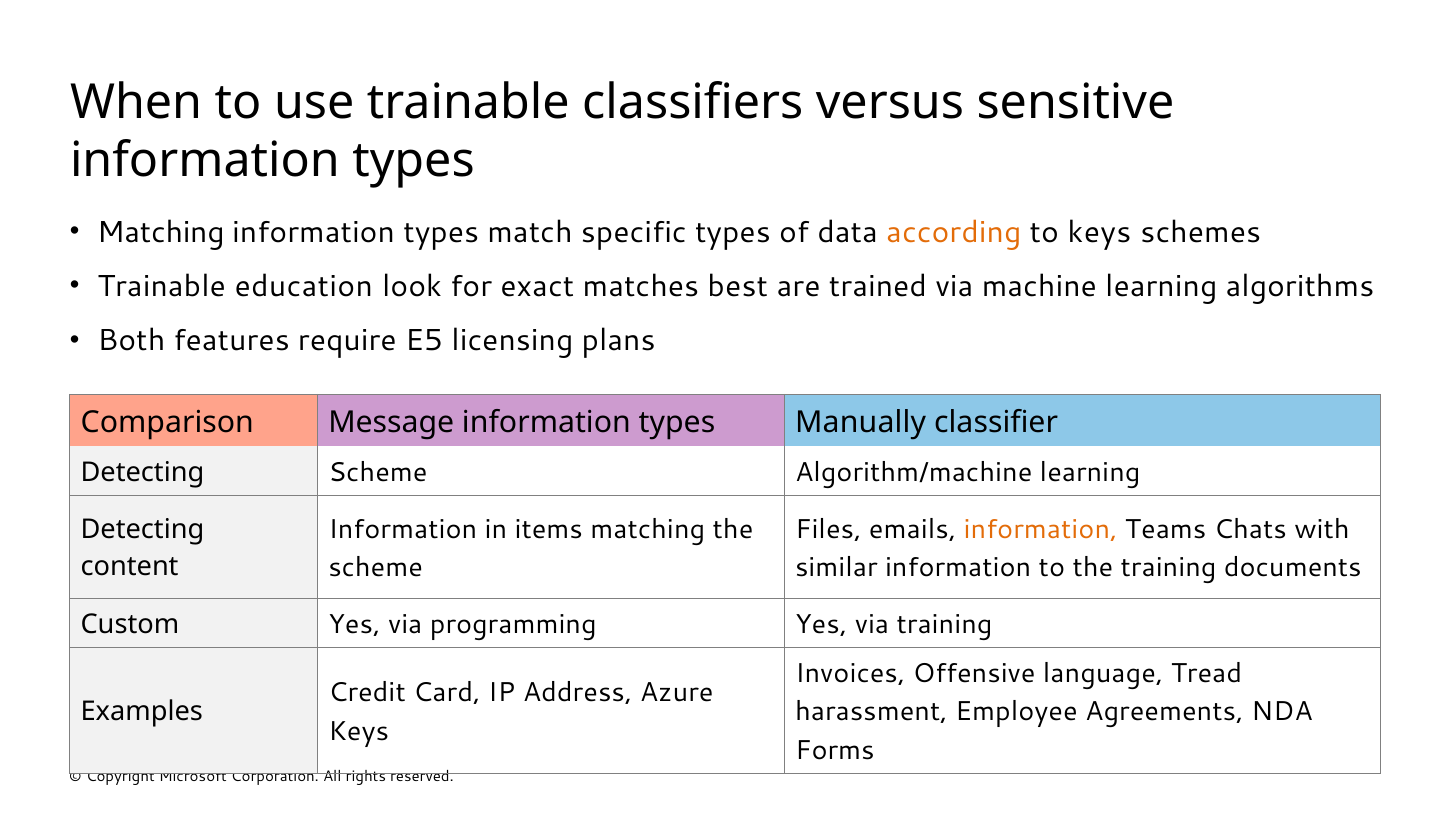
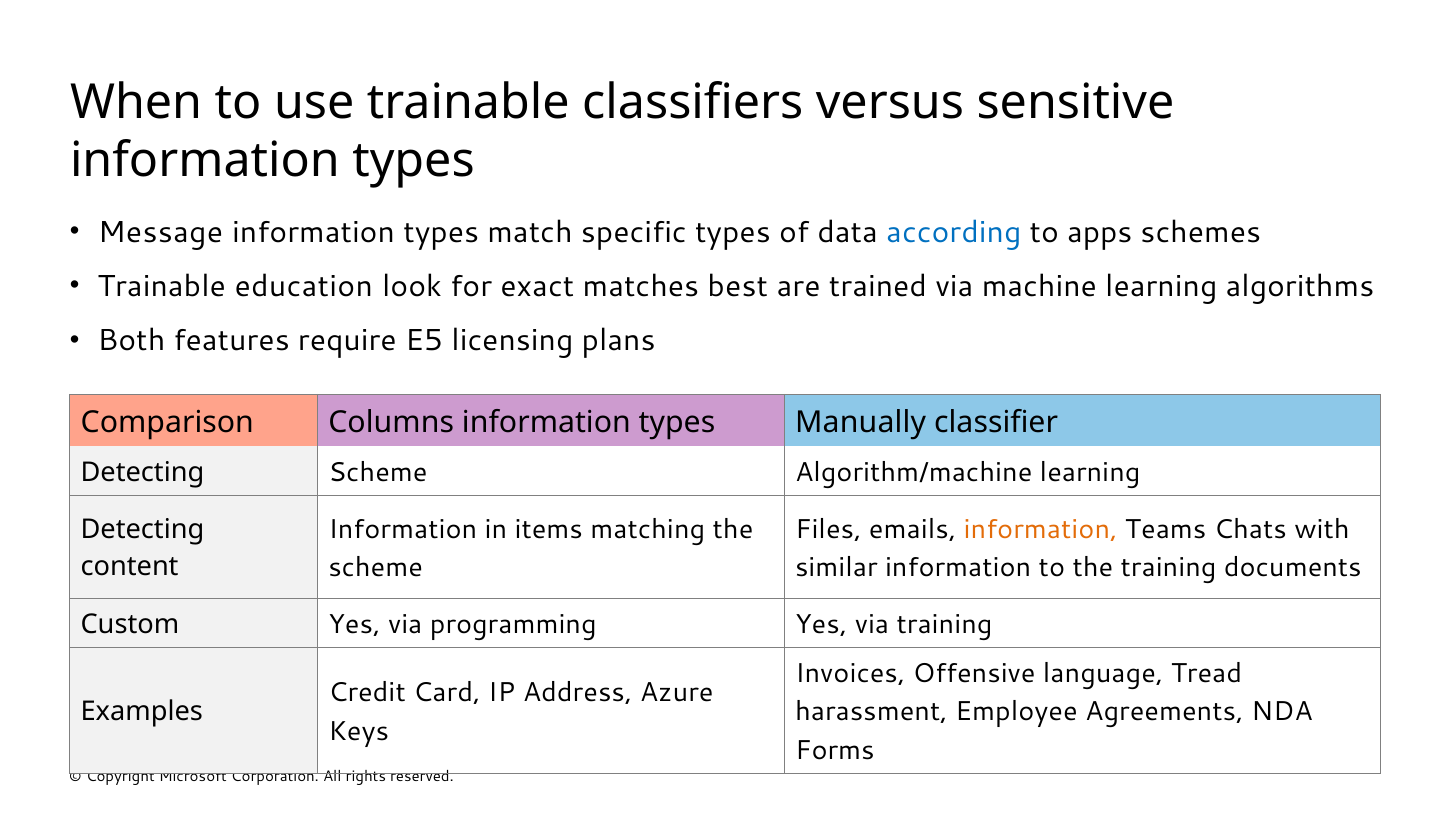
Matching: Matching -> Message (161, 232)
according colour: orange -> blue (954, 232)
to keys: keys -> apps (1100, 232)
Message: Message -> Columns (391, 422)
